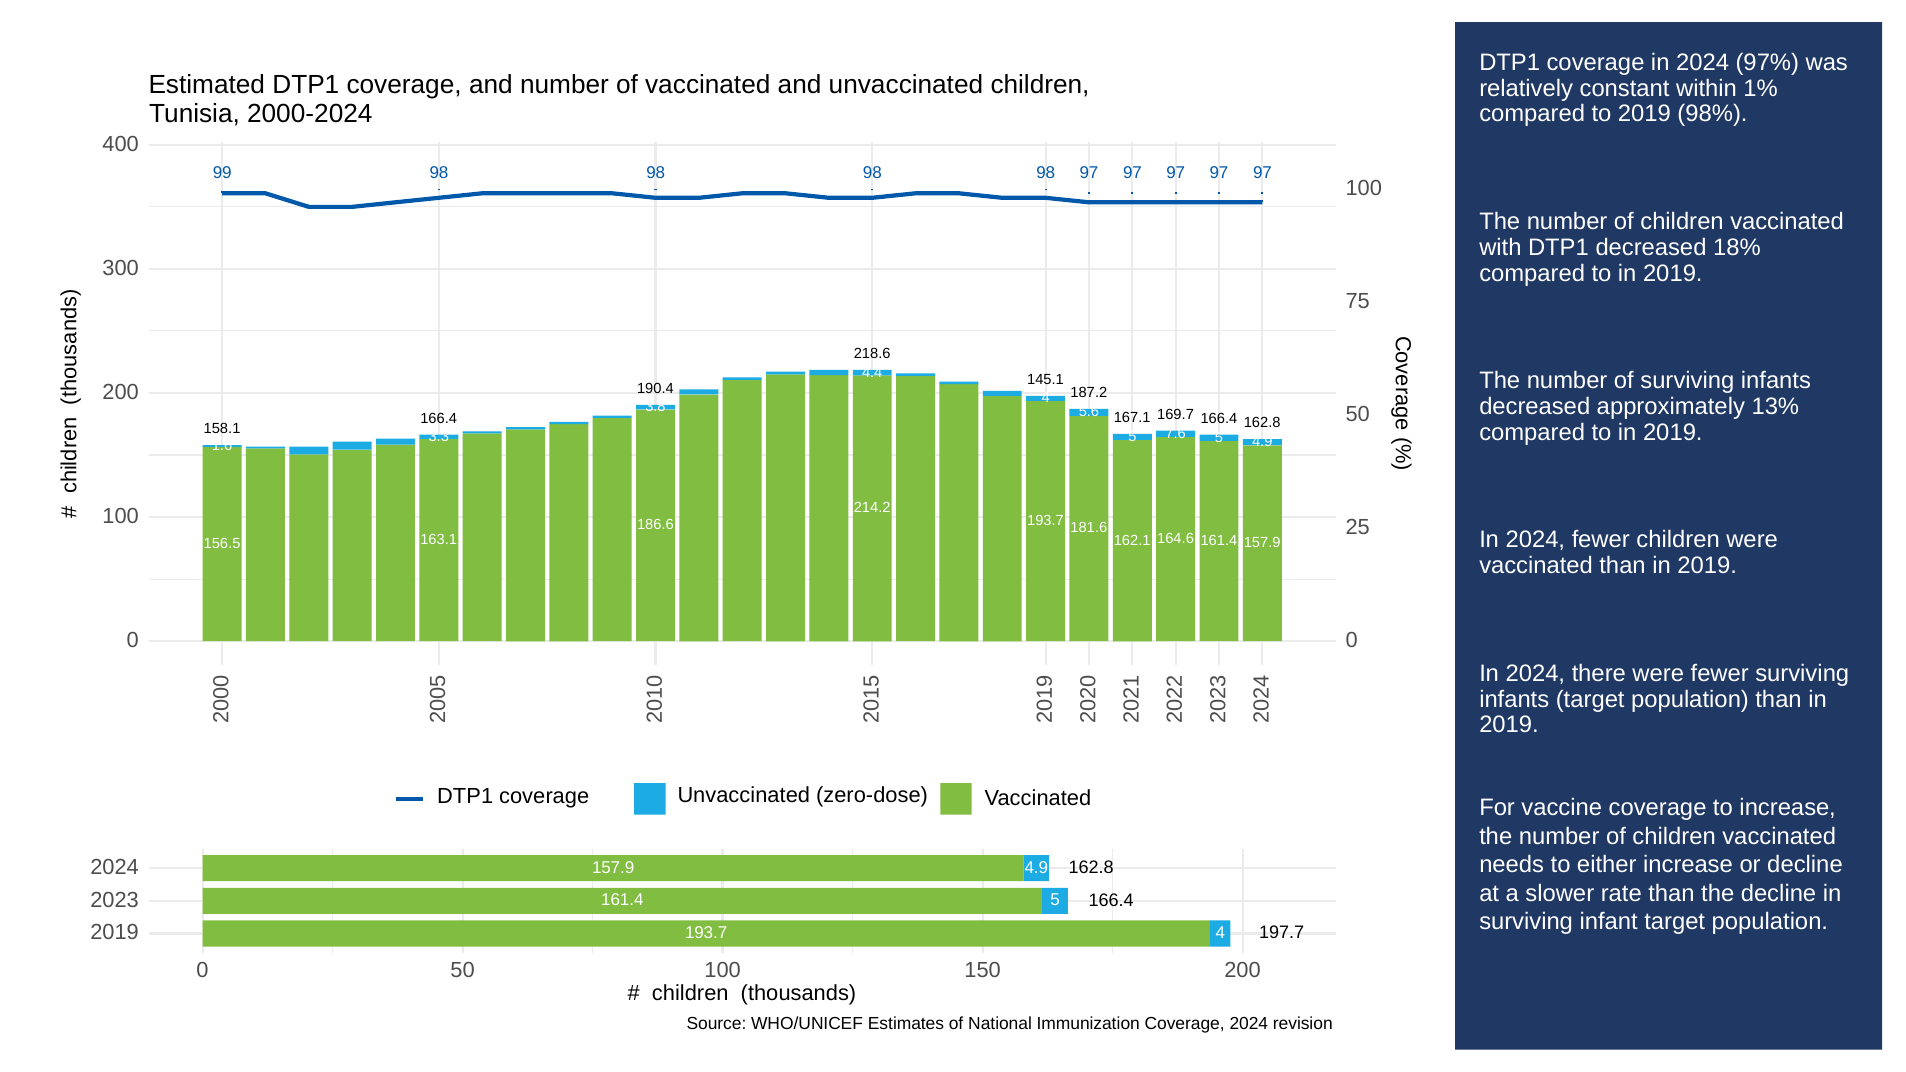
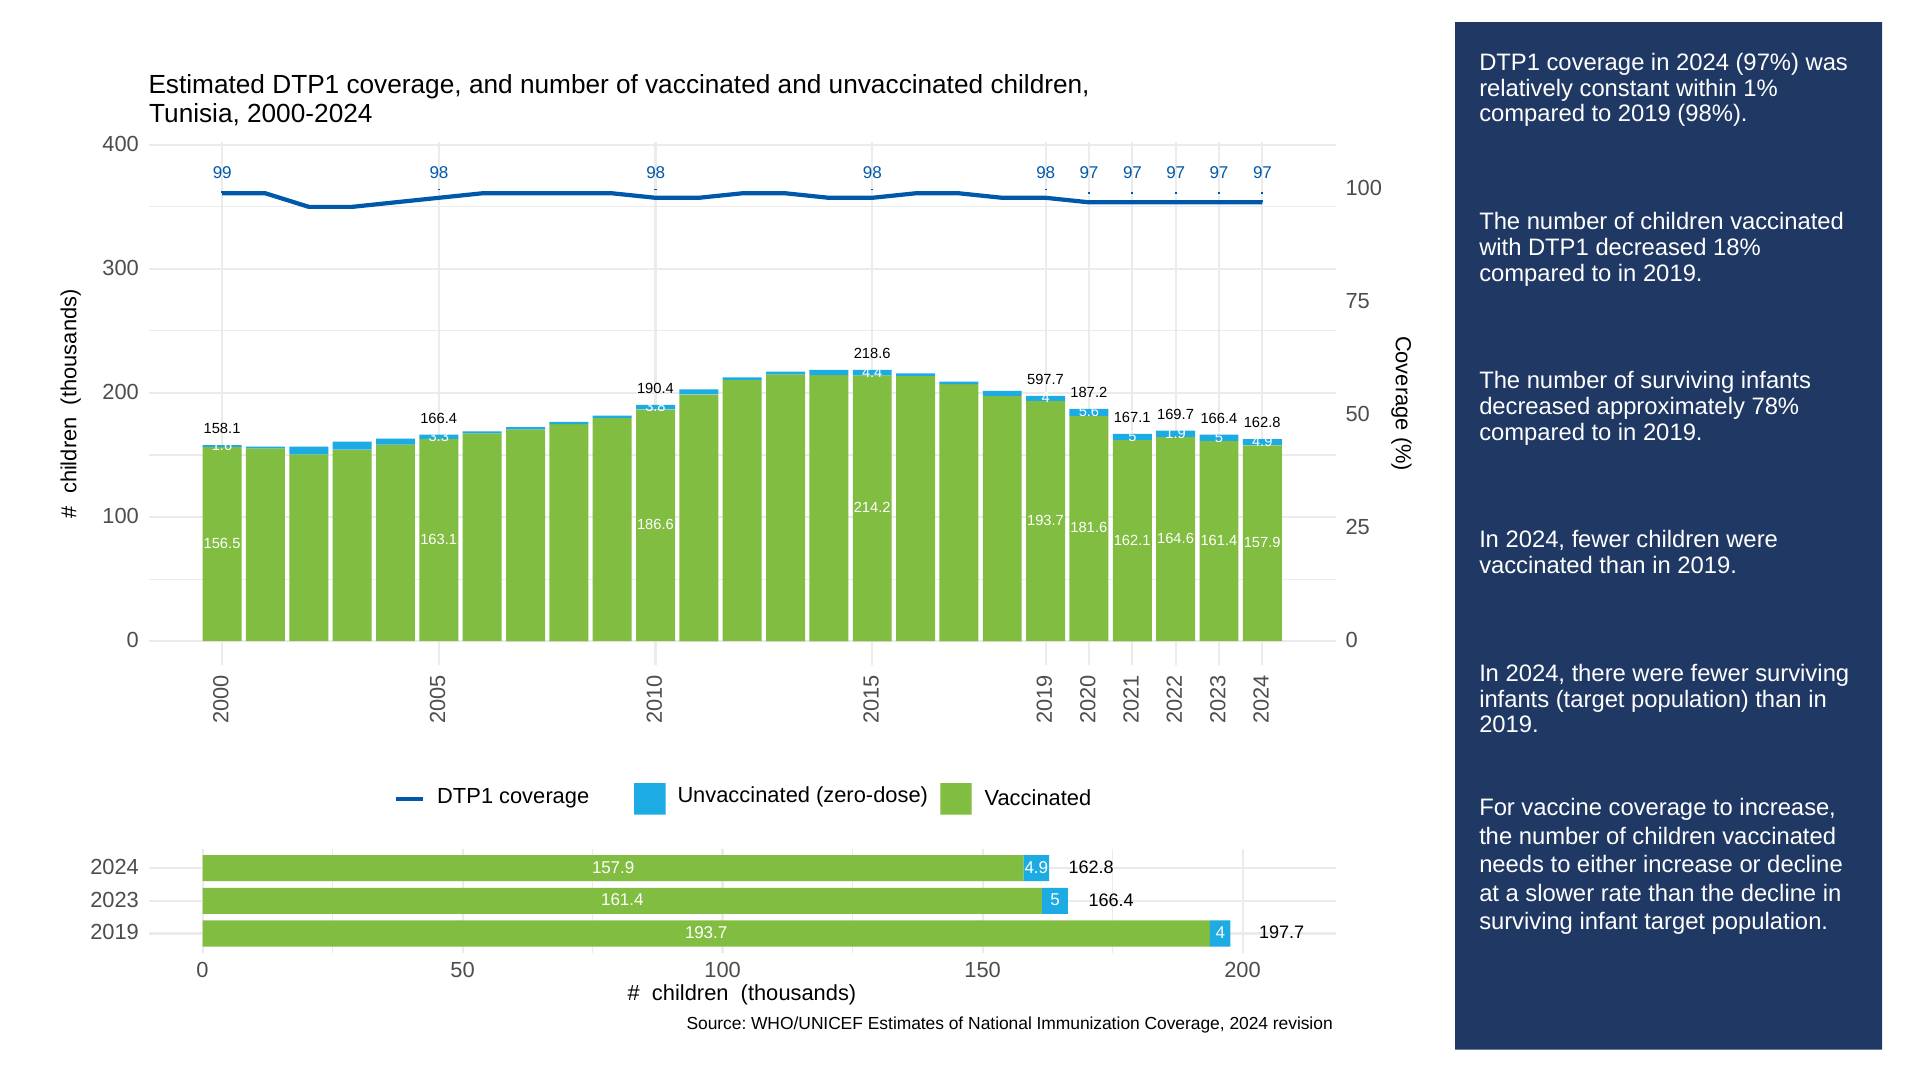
145.1: 145.1 -> 597.7 (1046, 380)
13%: 13% -> 78% (1775, 407)
7.6: 7.6 -> 1.9 (1176, 433)
